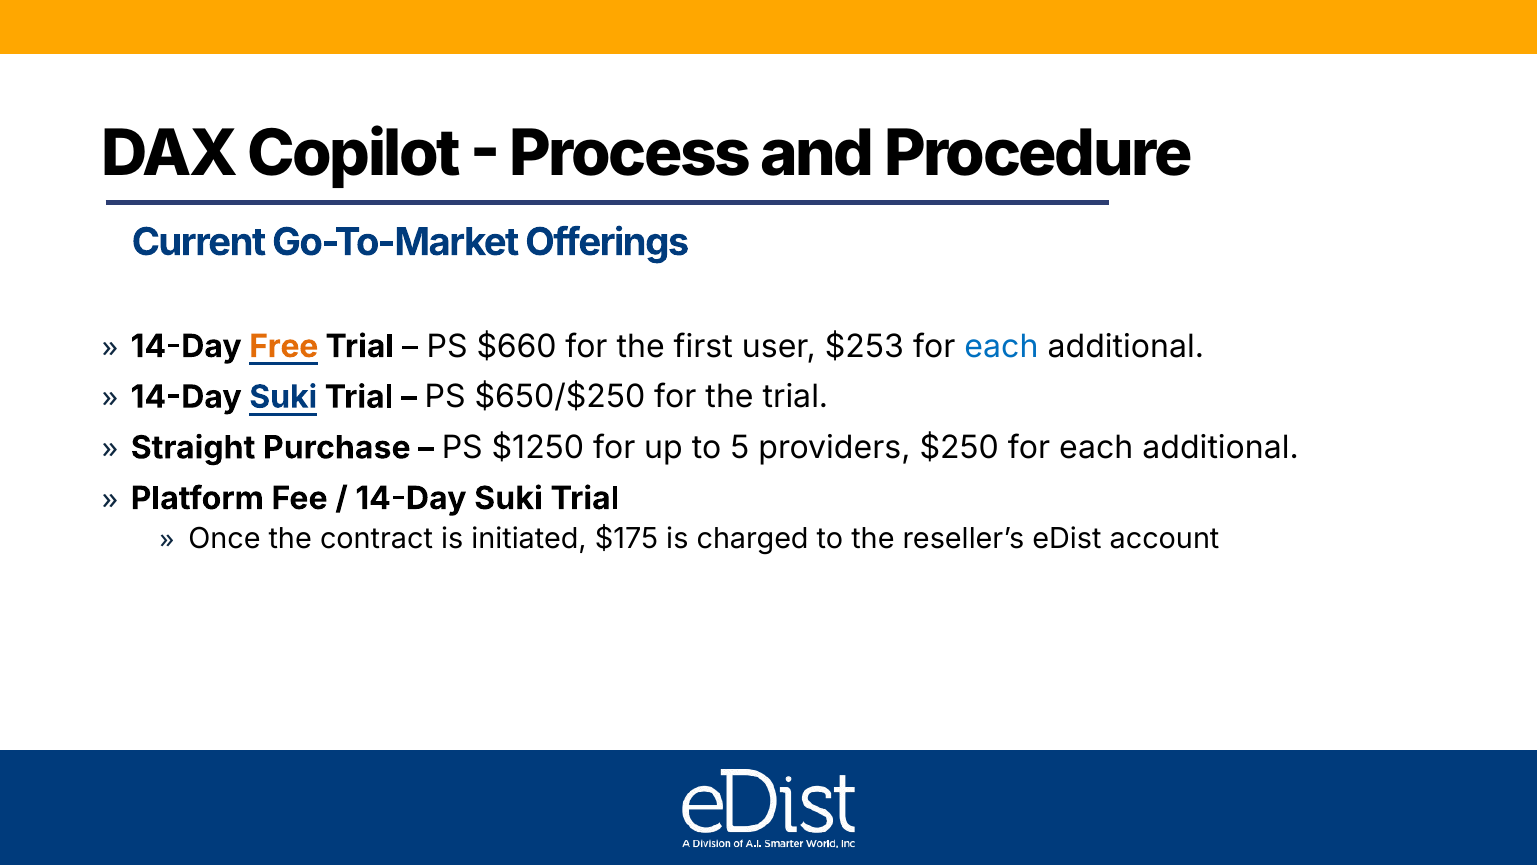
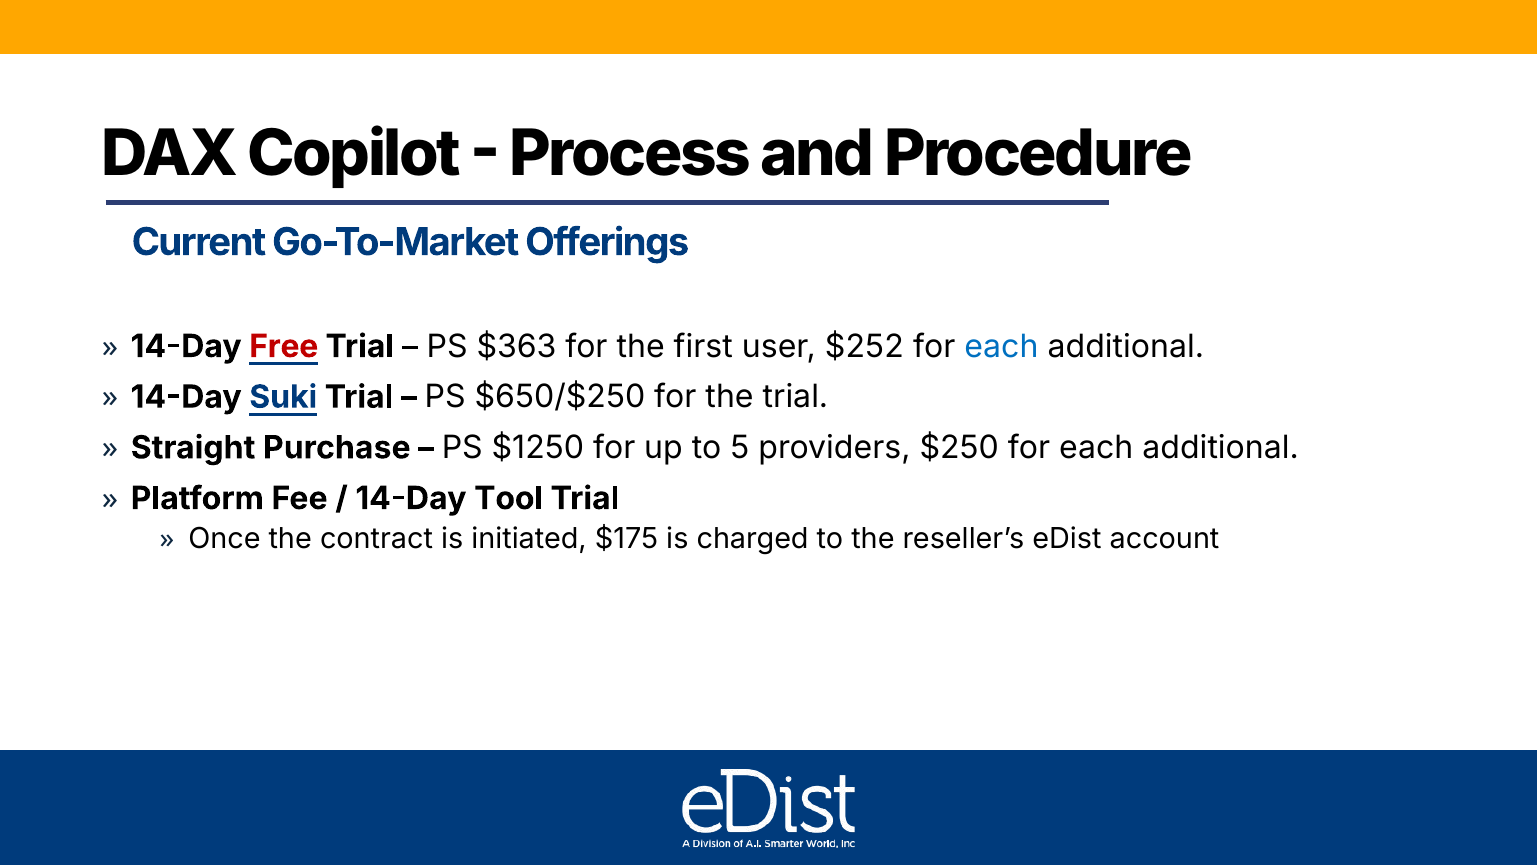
Free colour: orange -> red (284, 346)
$660: $660 -> $363 (517, 346)
$253: $253 -> $252 (864, 346)
Suki: Suki -> Tool (509, 498)
